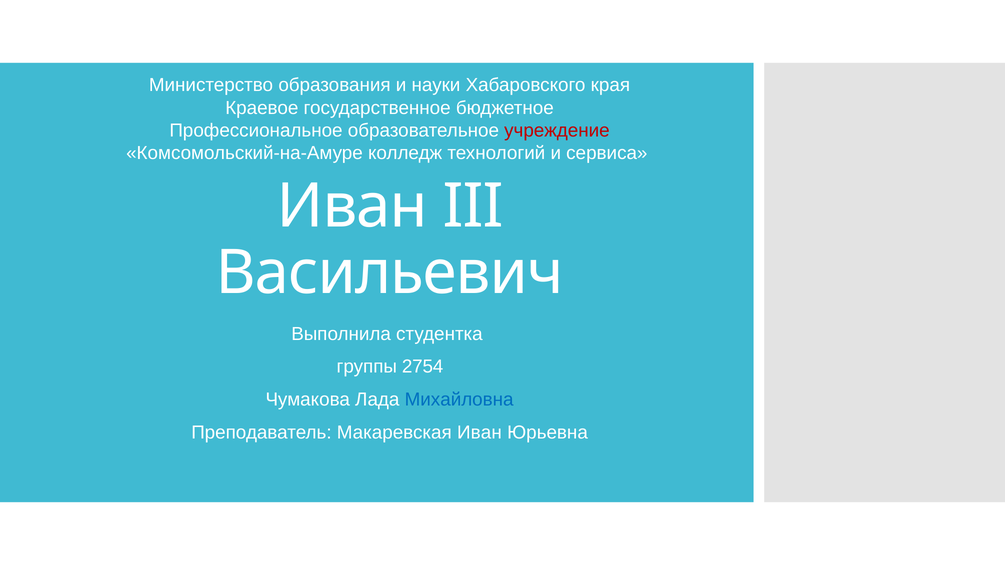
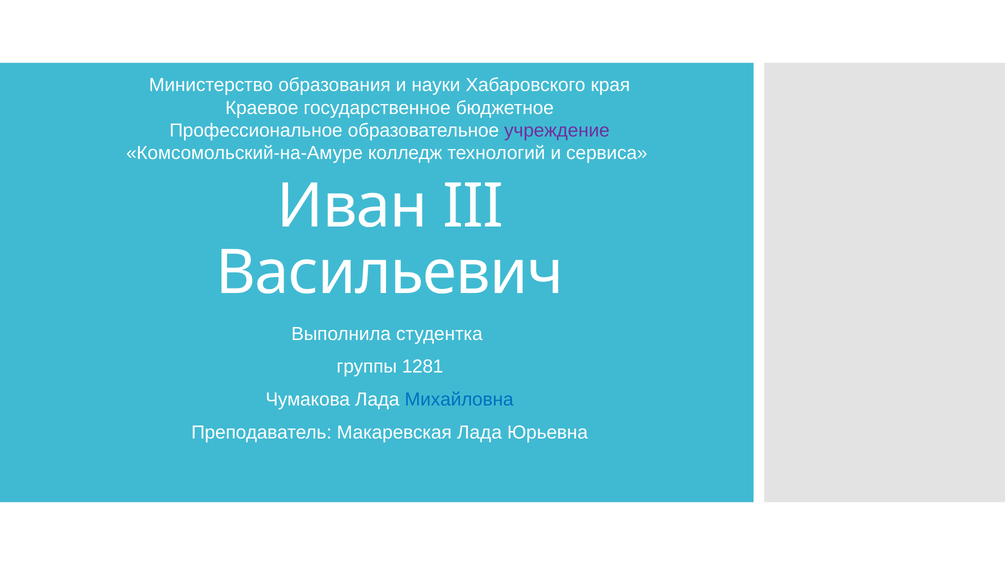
учреждение colour: red -> purple (557, 130)
2754: 2754 -> 1281 (423, 367)
Макаревская Иван: Иван -> Лада (479, 433)
